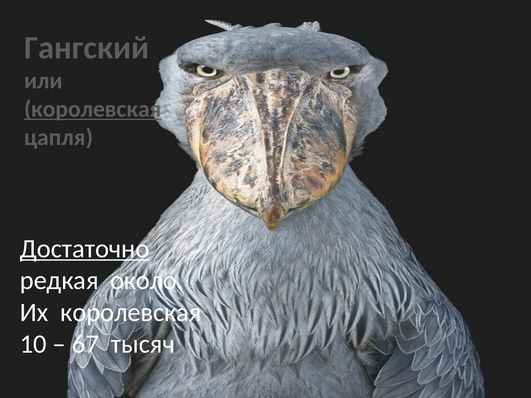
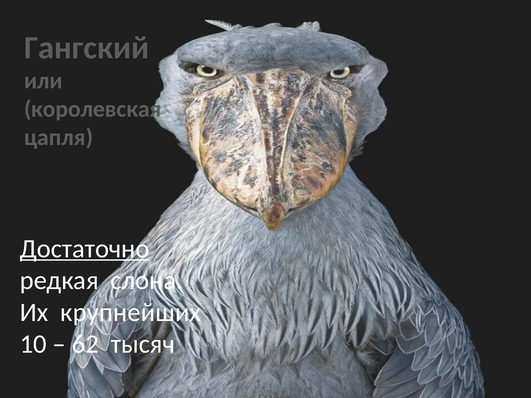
королевская underline: present -> none (93, 109)
около: около -> слона (147, 281)
Их королевская: королевская -> крупнейших (131, 312)
67: 67 -> 62 (85, 344)
